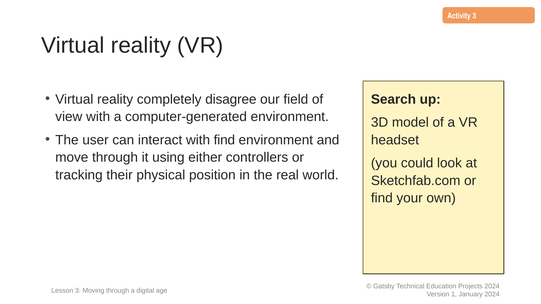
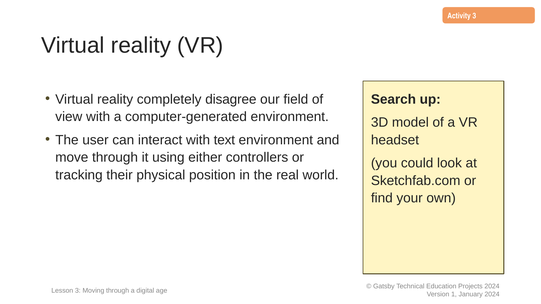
with find: find -> text (224, 140)
